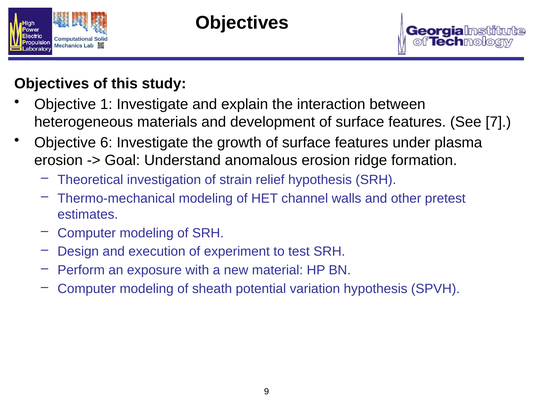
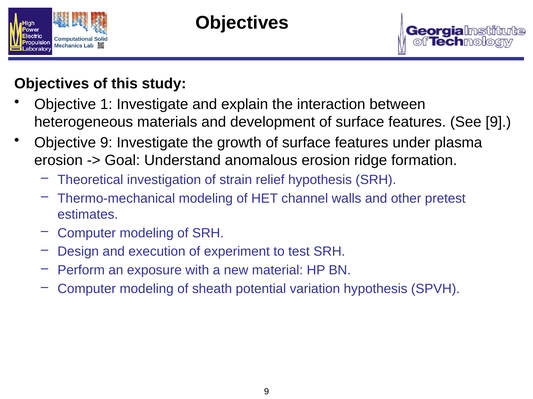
See 7: 7 -> 9 (498, 122)
Objective 6: 6 -> 9 (106, 143)
